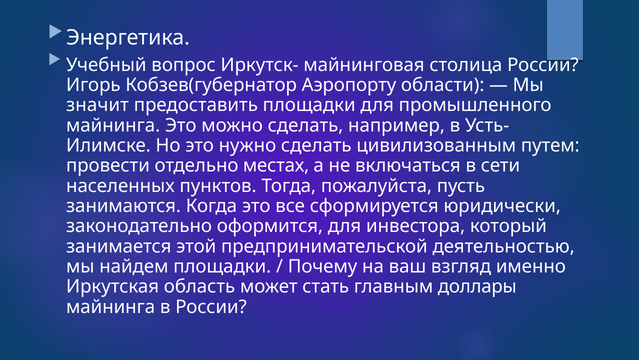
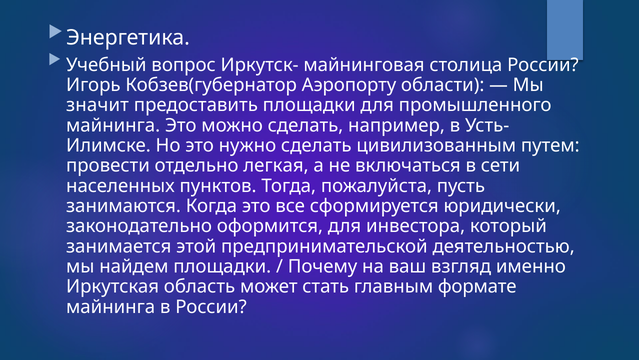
местах: местах -> легкая (276, 166)
доллары: доллары -> формате (477, 286)
